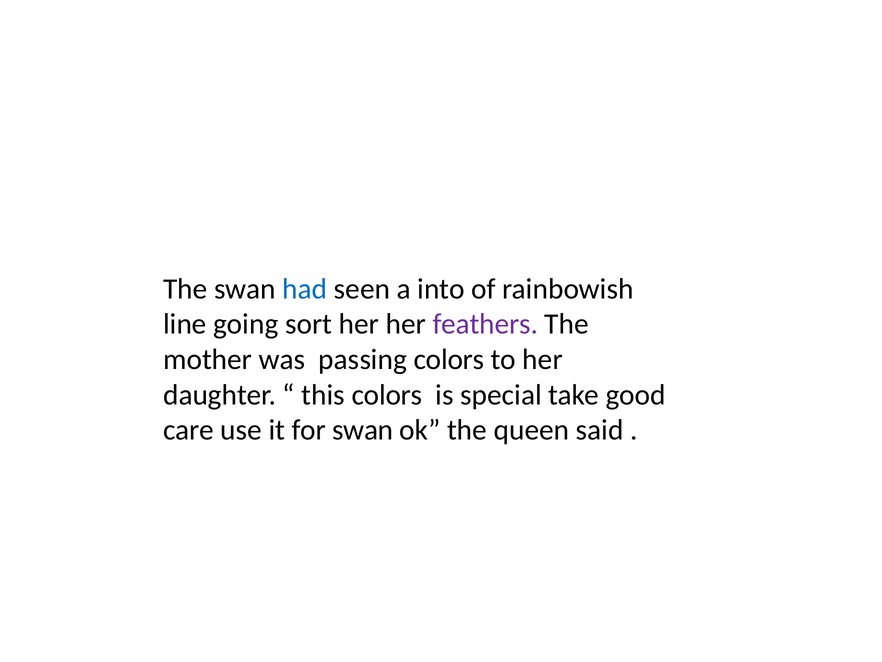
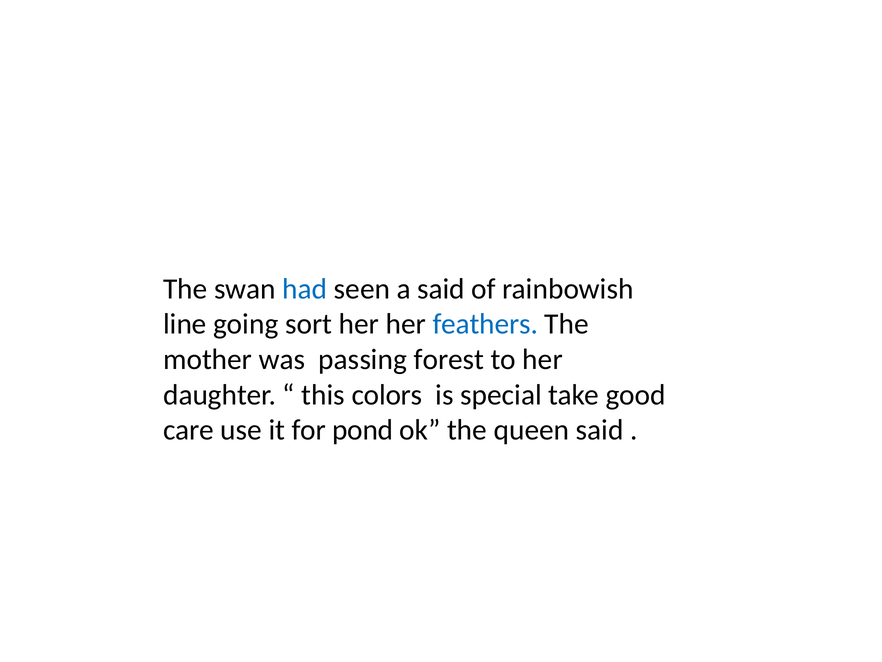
a into: into -> said (441, 289)
feathers colour: purple -> blue (485, 324)
passing colors: colors -> forest (449, 359)
for swan: swan -> pond (363, 430)
